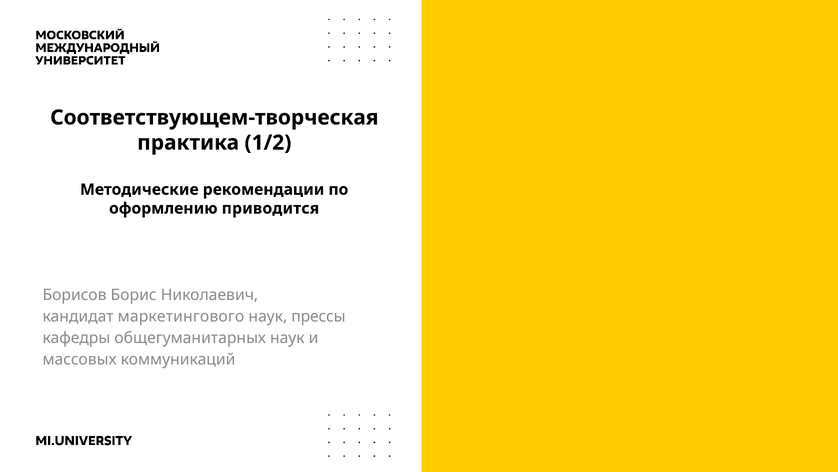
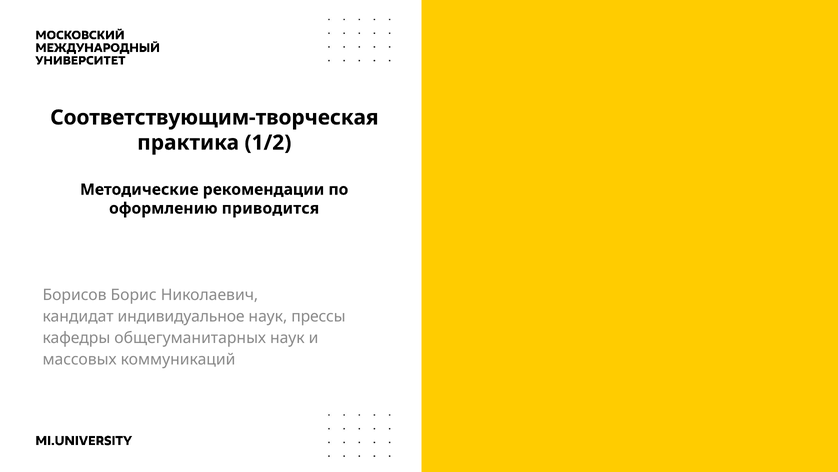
Соответствующем-творческая: Соответствующем-творческая -> Соответствующим-творческая (214, 117)
маркетингового: маркетингового -> индивидуальное (181, 316)
